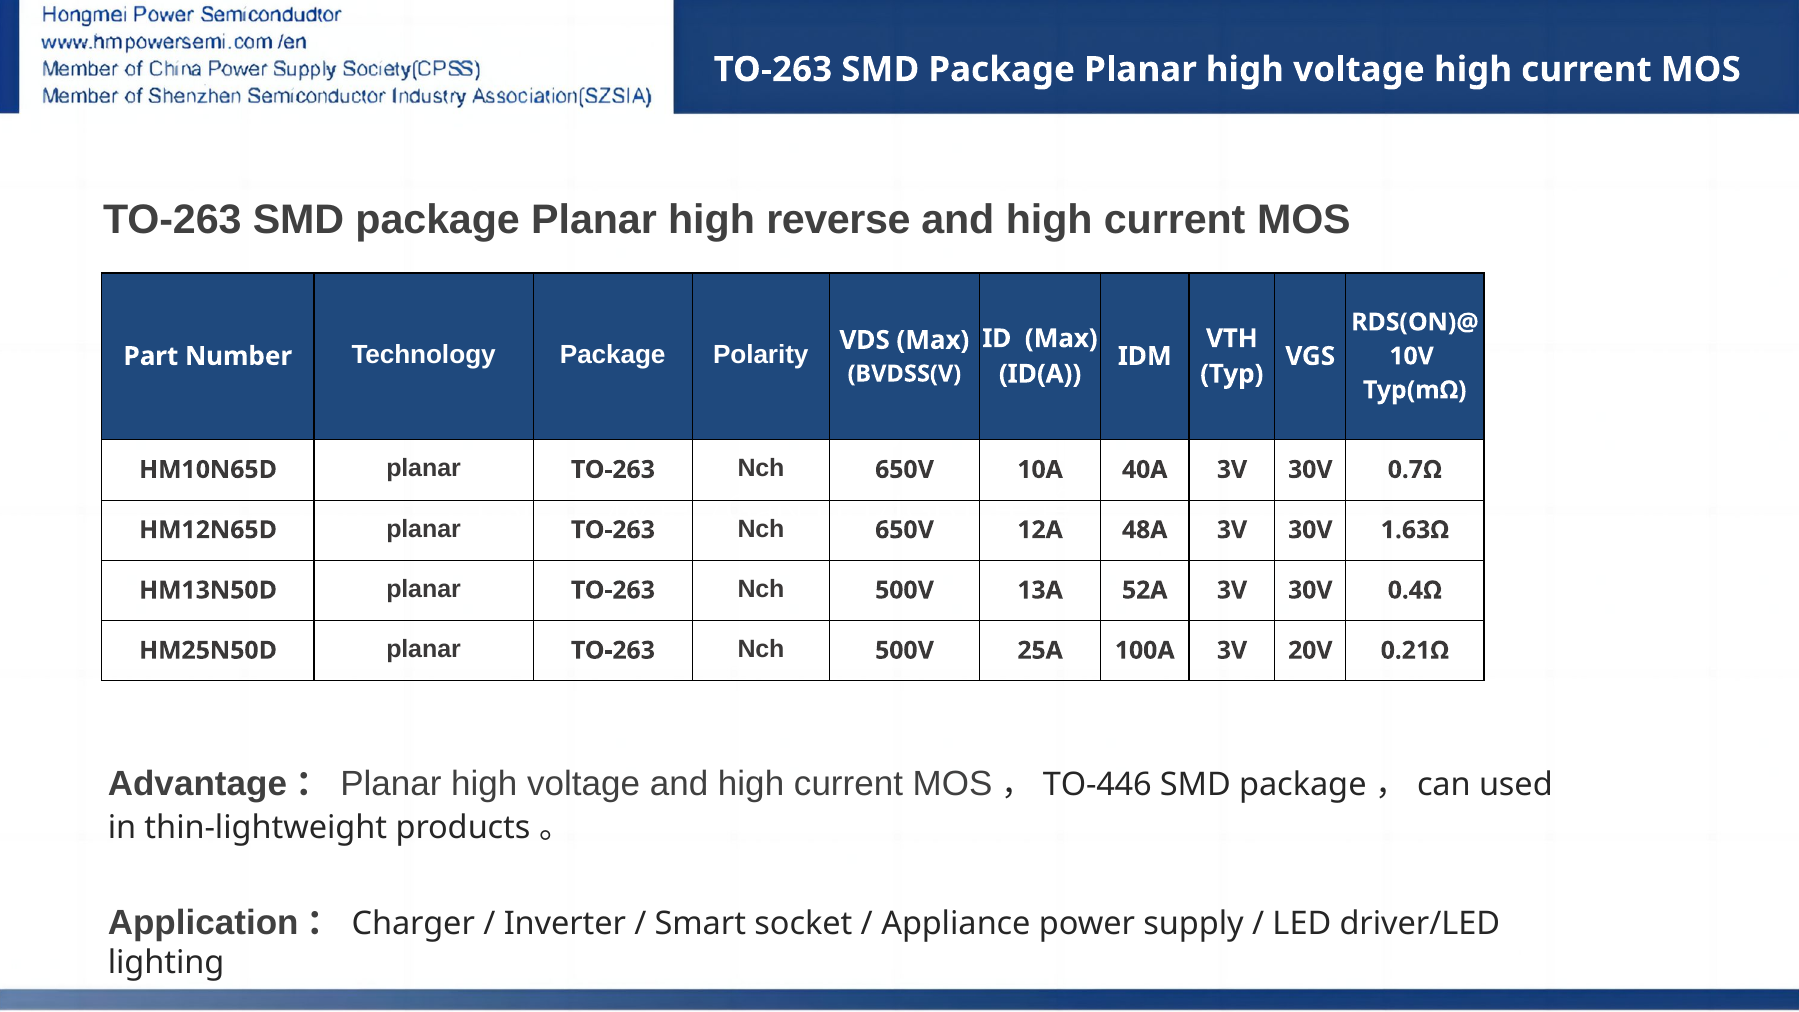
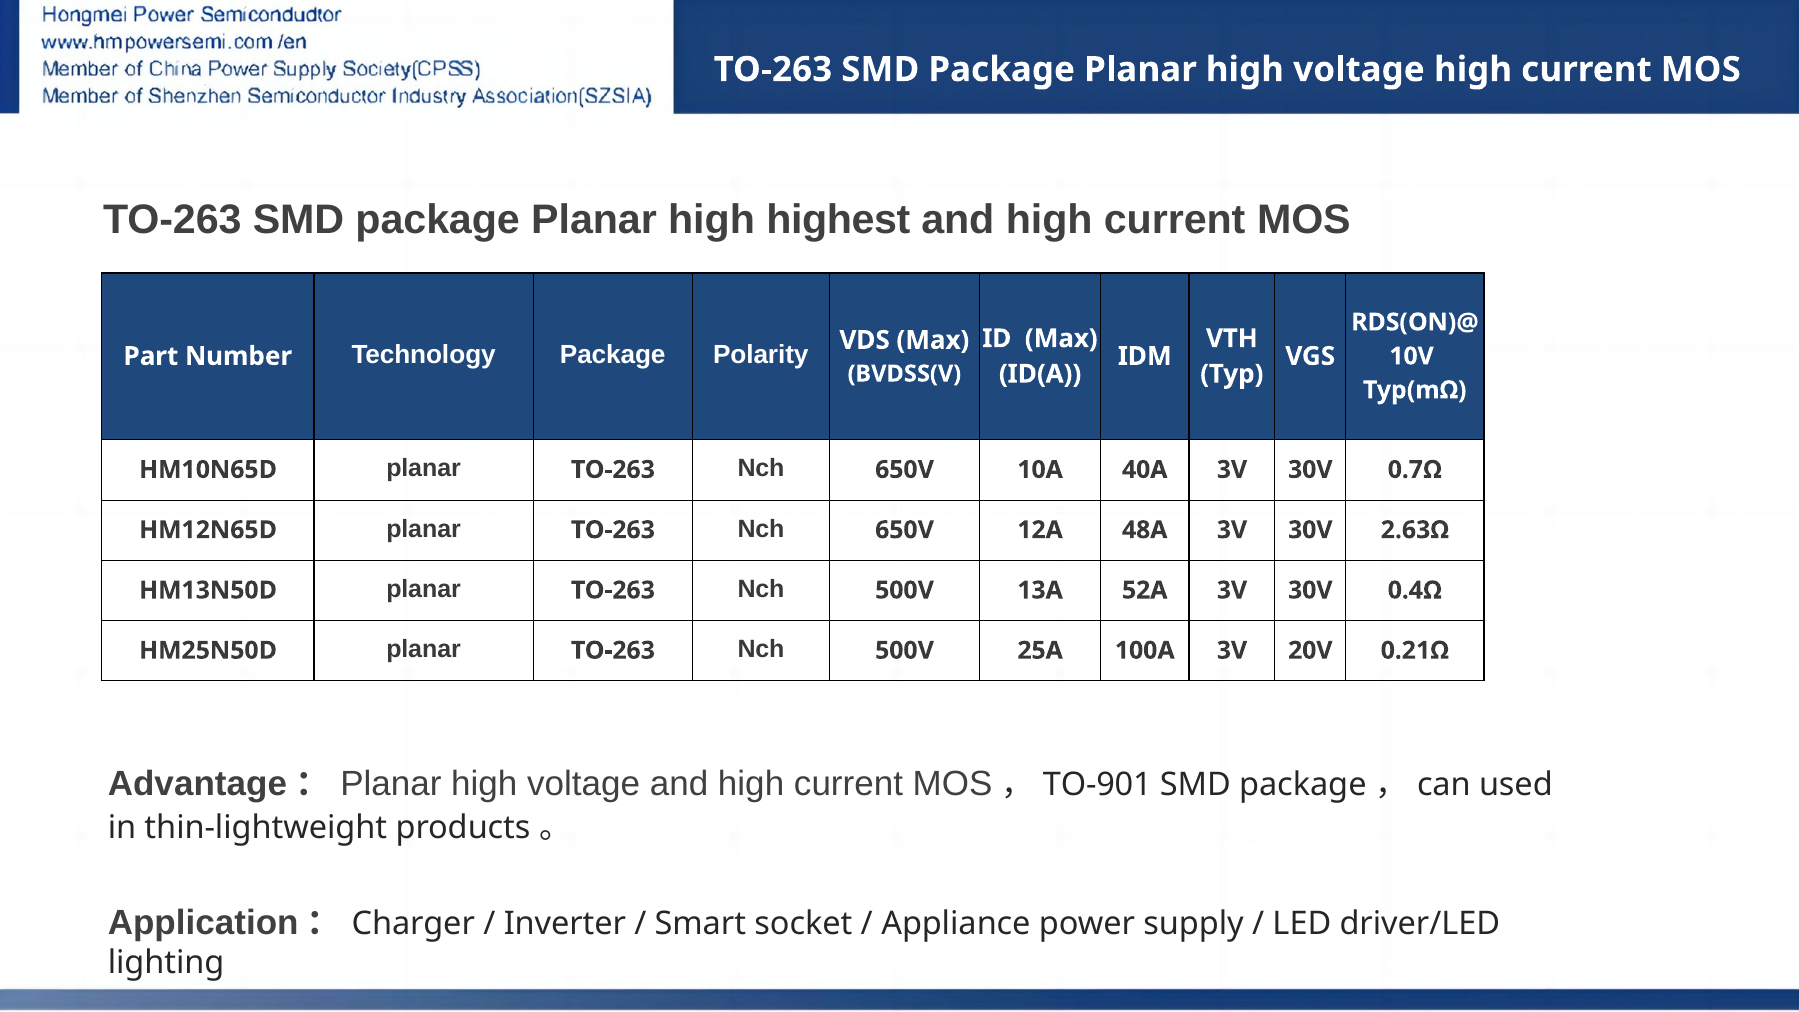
reverse: reverse -> highest (838, 220)
1.63Ω: 1.63Ω -> 2.63Ω (1415, 530)
TO-446: TO-446 -> TO-901 (1097, 785)
